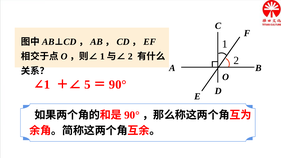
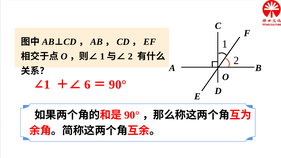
5: 5 -> 6 (87, 85)
